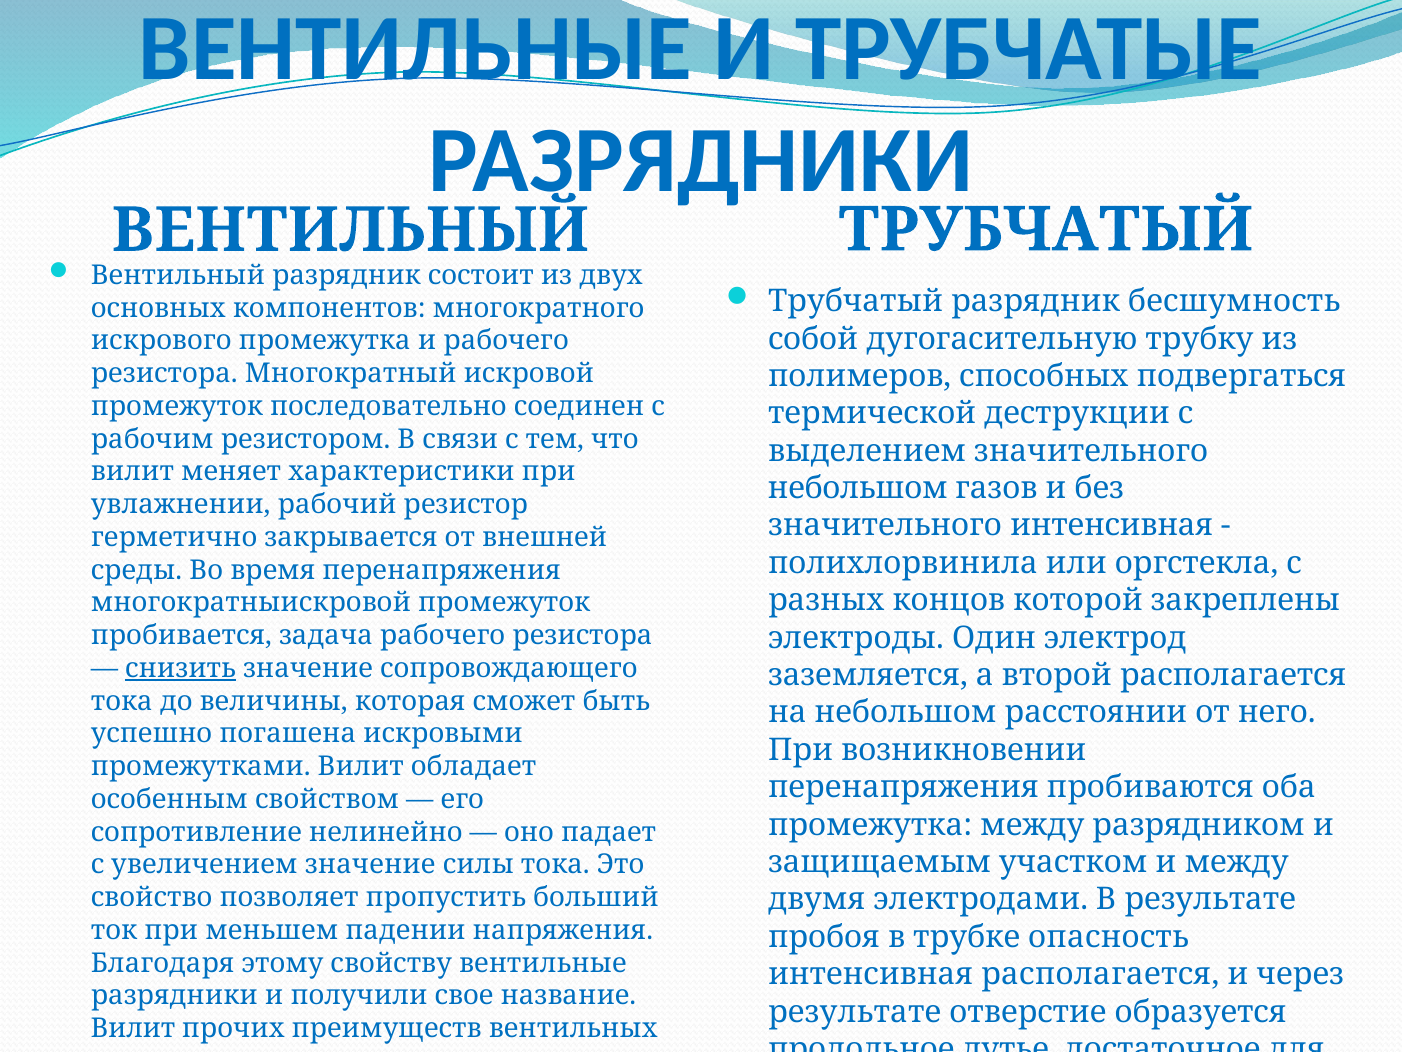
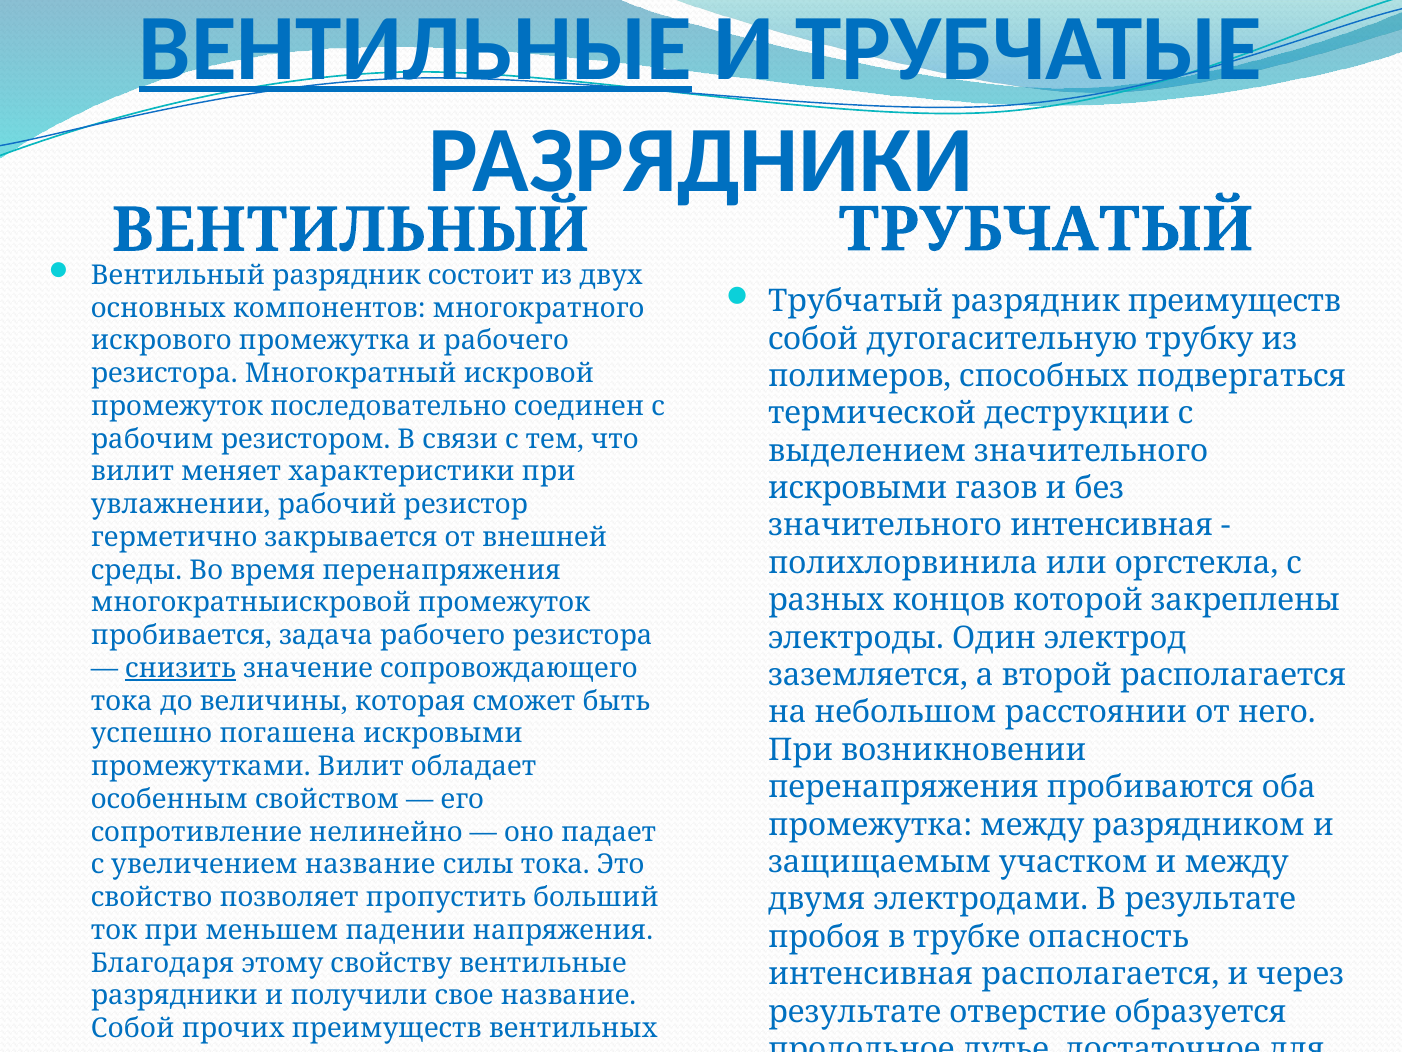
ВЕНТИЛЬНЫЕ underline: none -> present (415, 49)
разрядник бесшумность: бесшумность -> преимуществ (1234, 301)
небольшом: небольшом -> искровыми (858, 488)
увеличением значение: значение -> название (370, 864)
Вилит: Вилит -> Собой (133, 1028)
